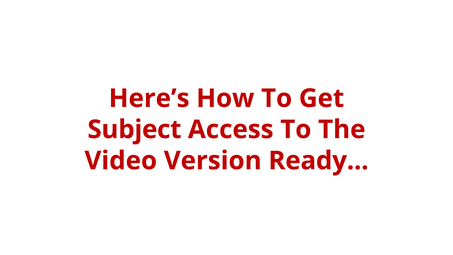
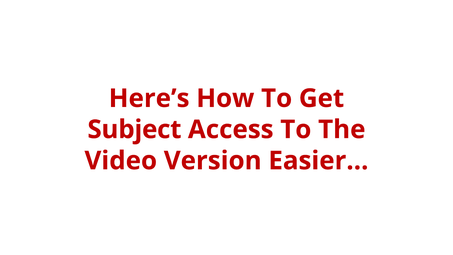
Ready: Ready -> Easier (318, 161)
